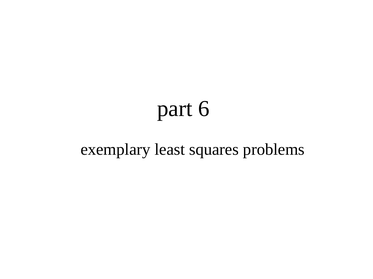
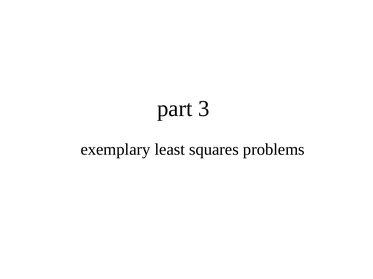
6: 6 -> 3 (204, 109)
